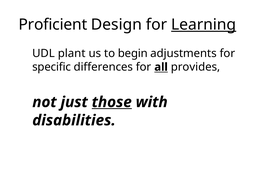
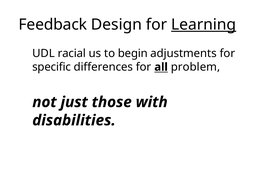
Proficient: Proficient -> Feedback (53, 25)
plant: plant -> racial (72, 53)
provides: provides -> problem (195, 67)
those underline: present -> none (112, 102)
